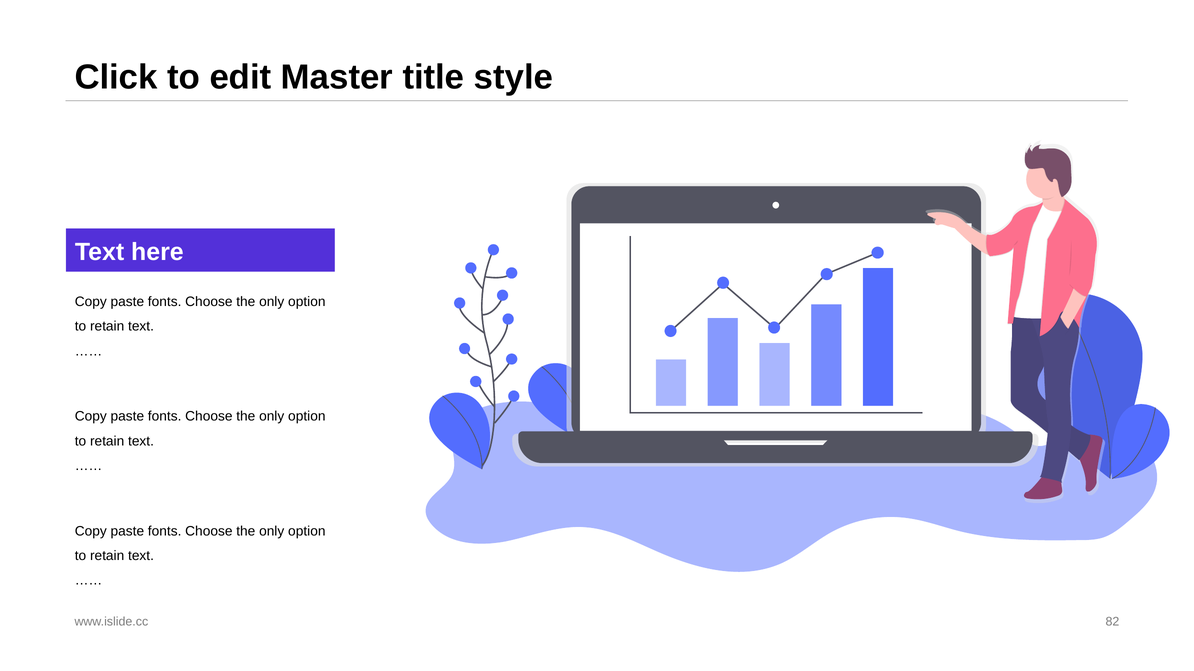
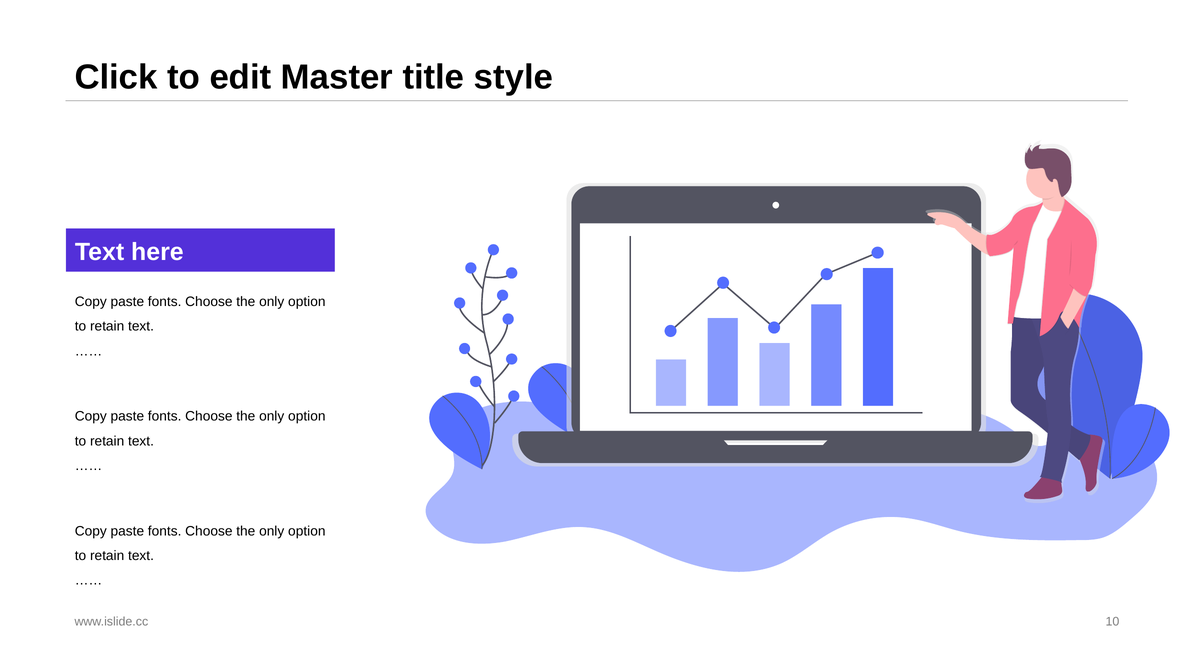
82: 82 -> 10 (1112, 622)
